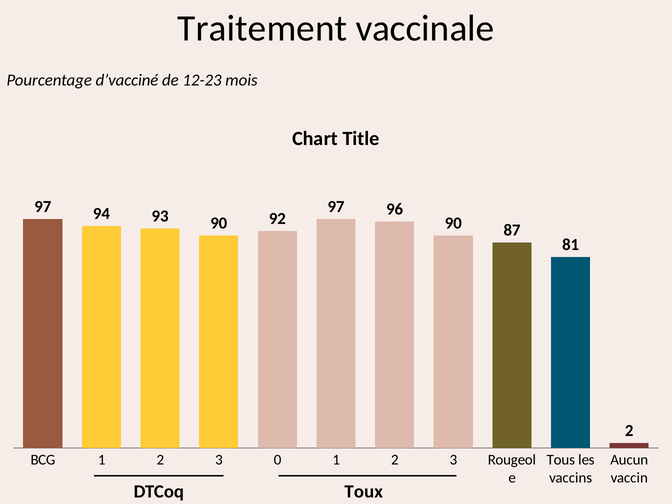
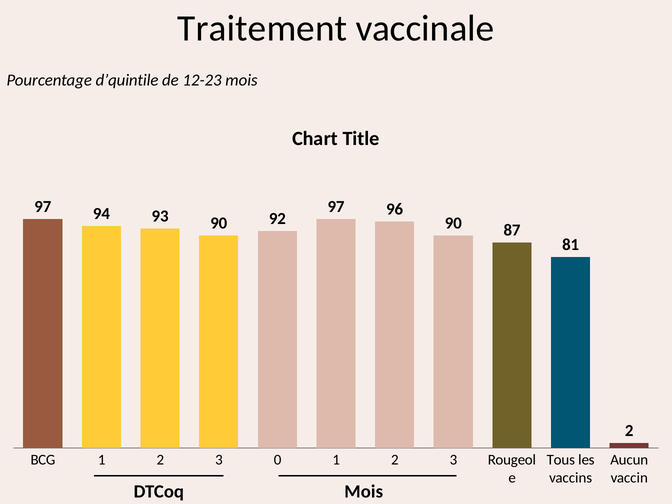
d’vacciné: d’vacciné -> d’quintile (127, 80)
DTCoq Toux: Toux -> Mois (364, 491)
